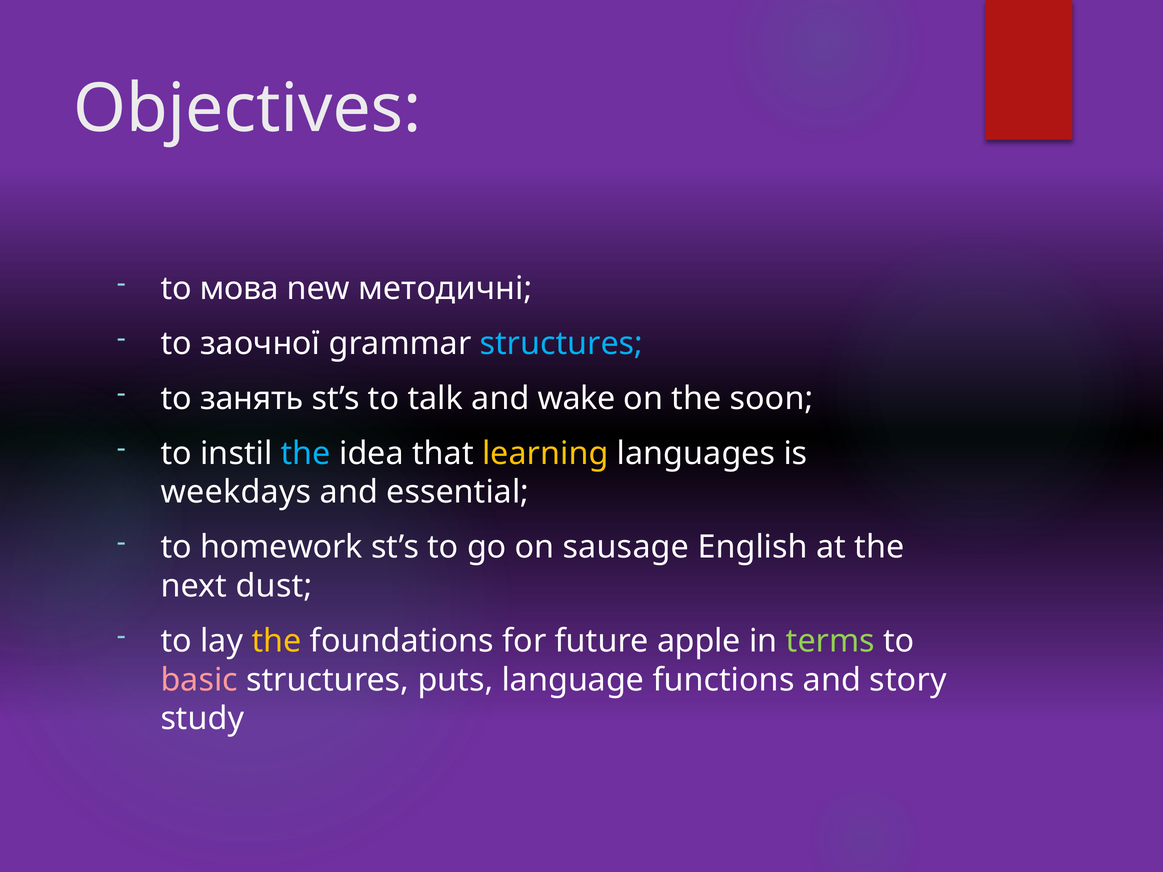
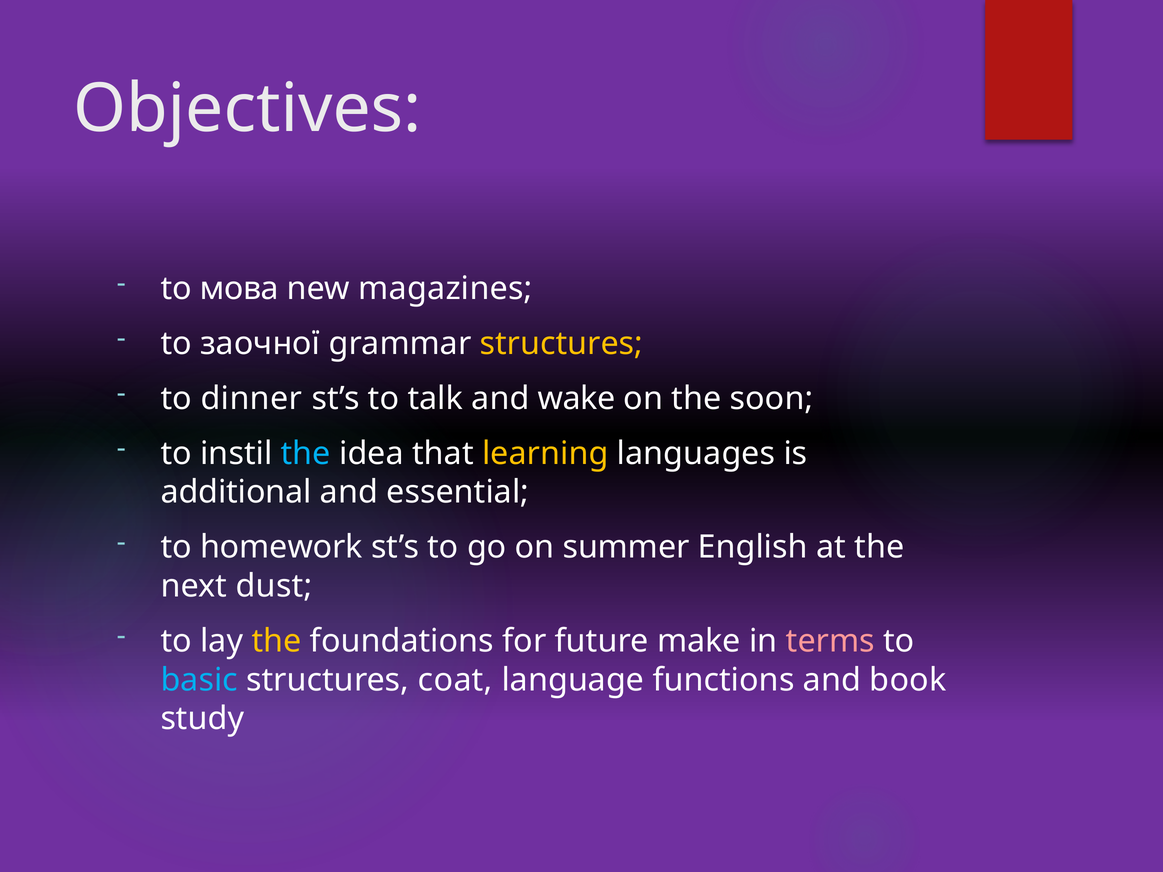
методичні: методичні -> magazines (445, 289)
structures colour: light blue -> yellow (561, 344)
занять: занять -> dinner (251, 399)
weekdays: weekdays -> additional (236, 492)
sausage: sausage -> summer (626, 547)
apple: apple -> make (699, 641)
terms colour: light green -> pink (830, 641)
basic colour: pink -> light blue (199, 680)
puts: puts -> coat (455, 680)
story: story -> book (908, 680)
